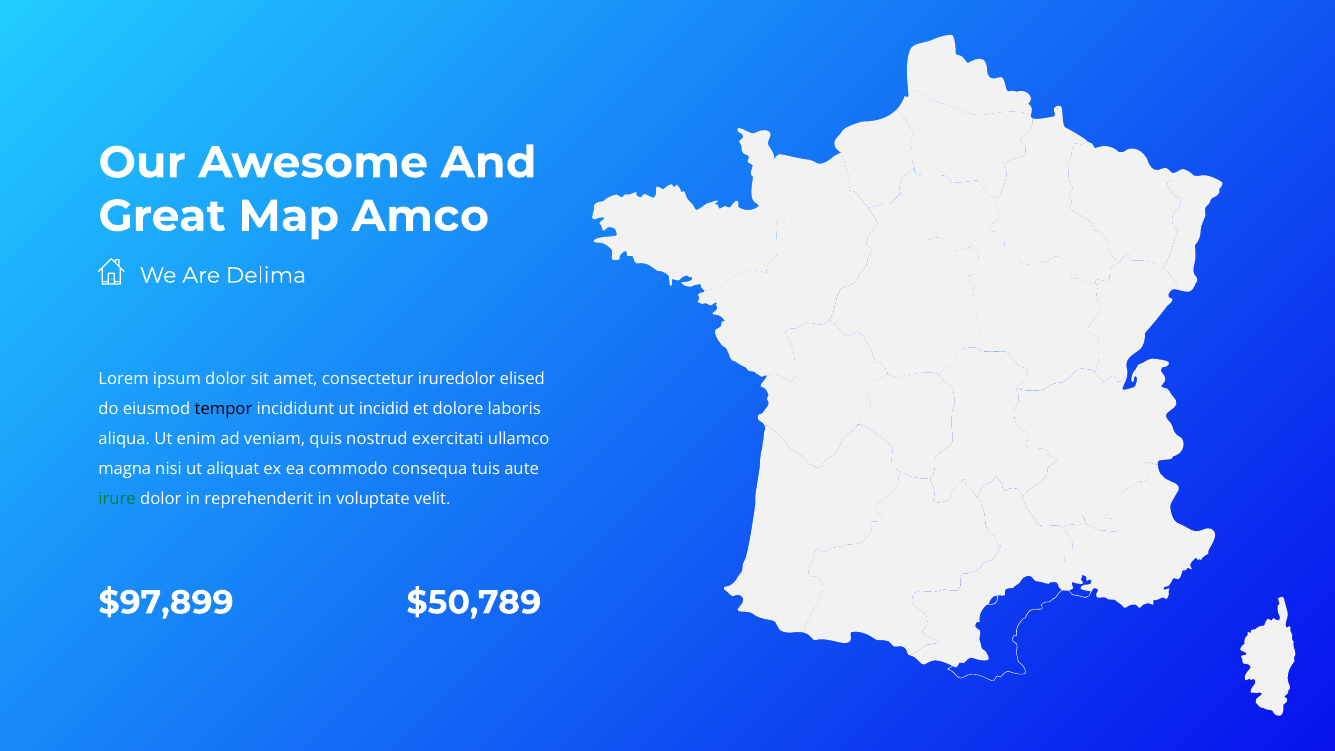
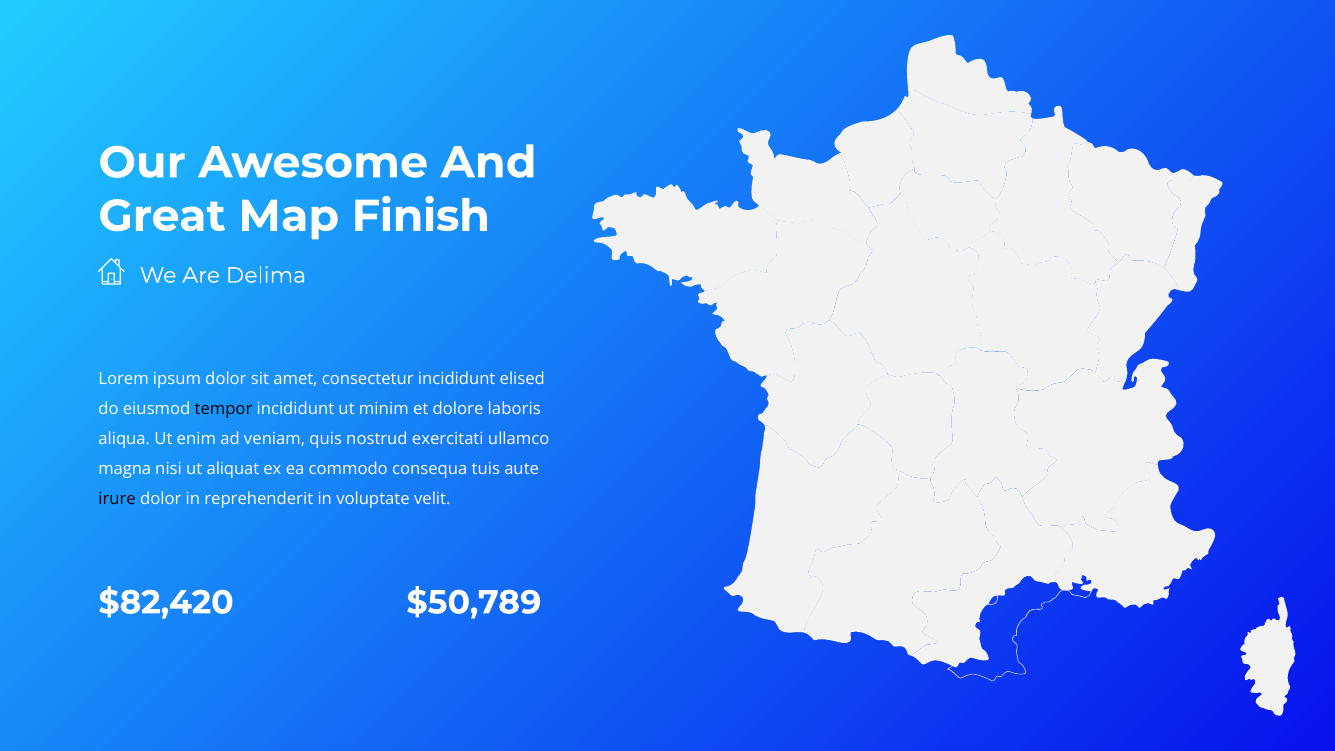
Amco: Amco -> Finish (421, 216)
consectetur iruredolor: iruredolor -> incididunt (457, 379)
incidid: incidid -> minim (384, 409)
irure colour: green -> black (117, 499)
$97,899: $97,899 -> $82,420 (166, 602)
